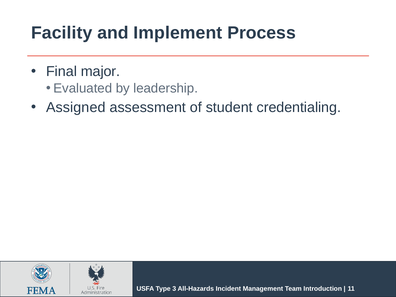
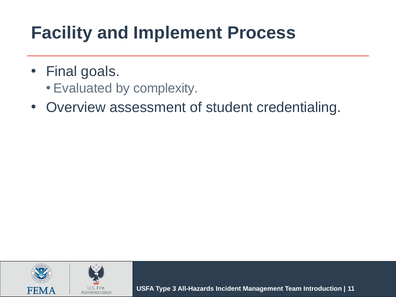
major: major -> goals (100, 71)
leadership: leadership -> complexity (166, 88)
Assigned: Assigned -> Overview (76, 107)
